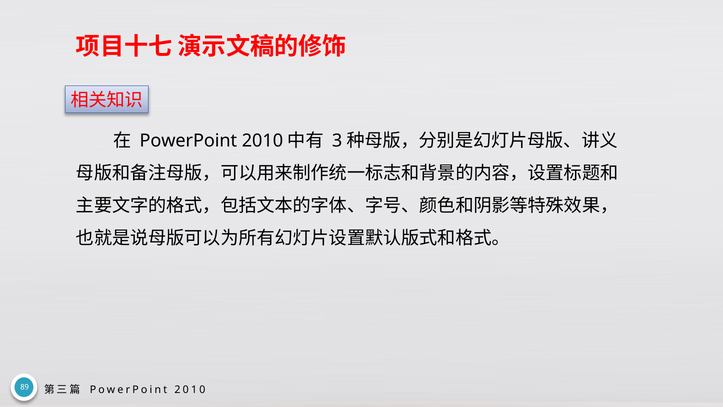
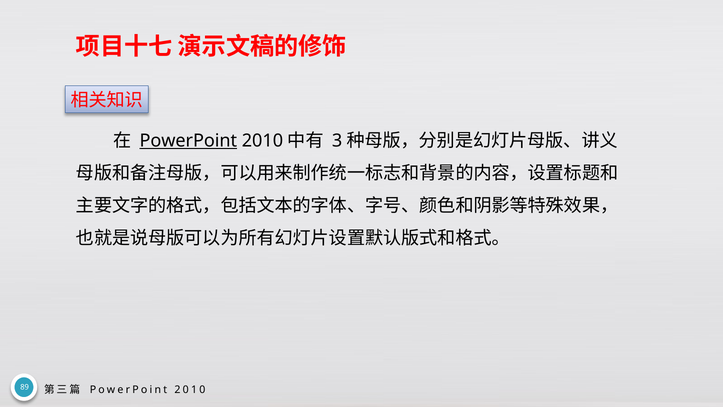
PowerPoint underline: none -> present (188, 141)
